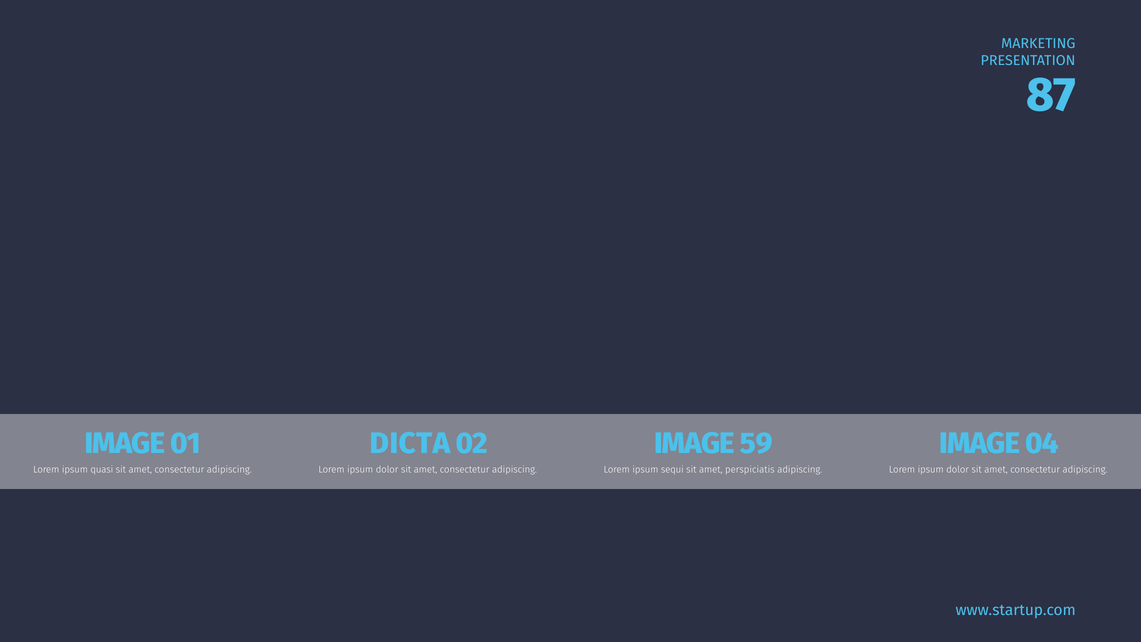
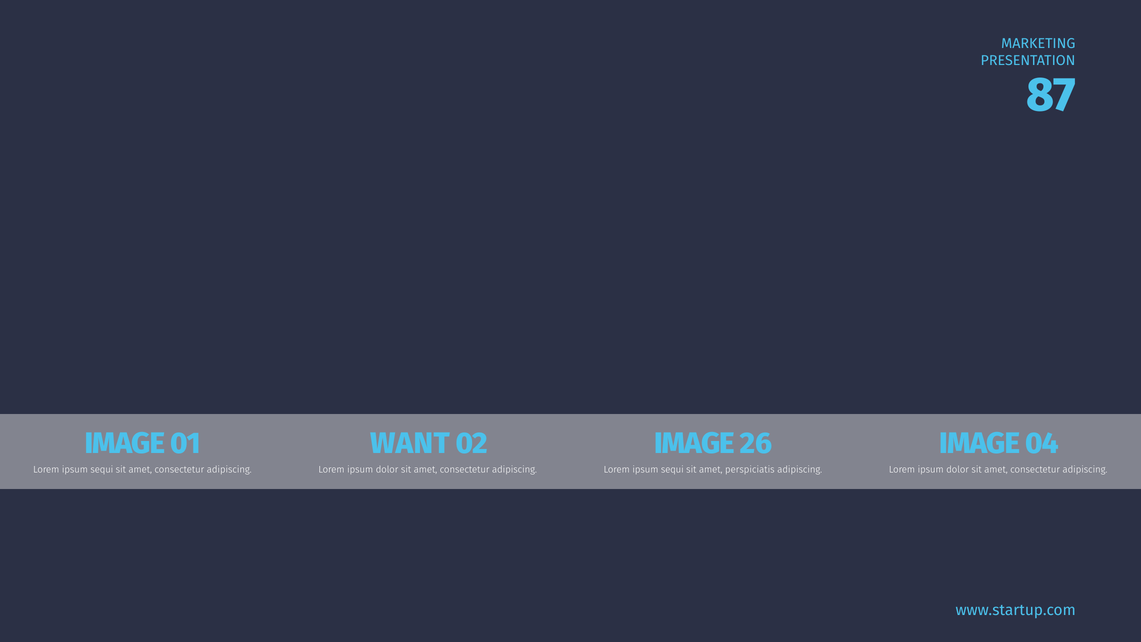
DICTA: DICTA -> WANT (410, 443)
59: 59 -> 26 (756, 443)
quasi: quasi -> sequi (102, 469)
